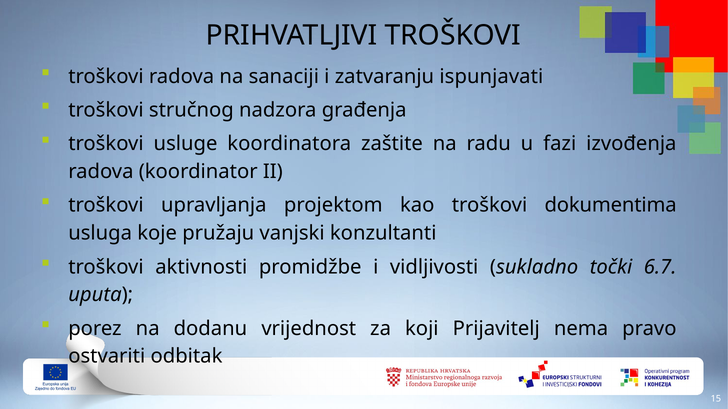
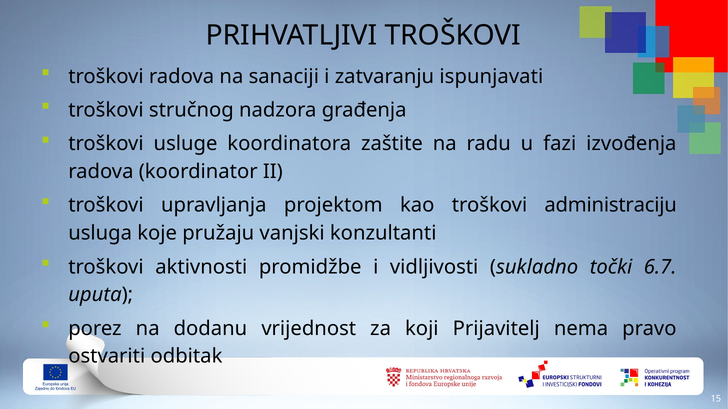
dokumentima: dokumentima -> administraciju (611, 206)
